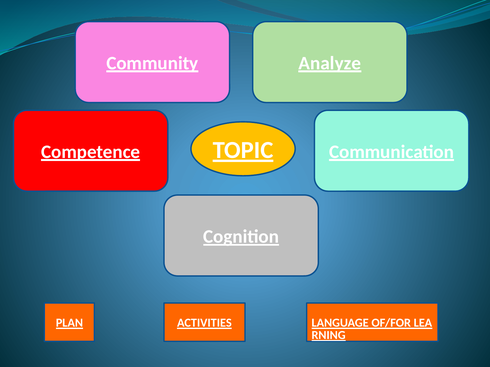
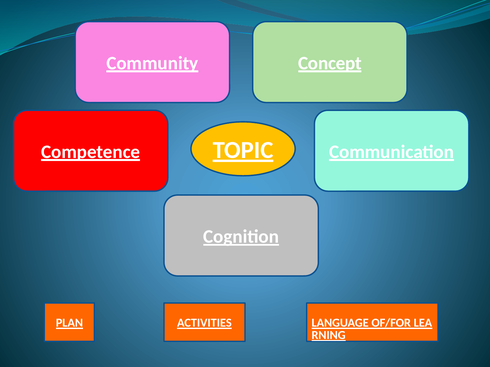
Analyze: Analyze -> Concept (330, 63)
